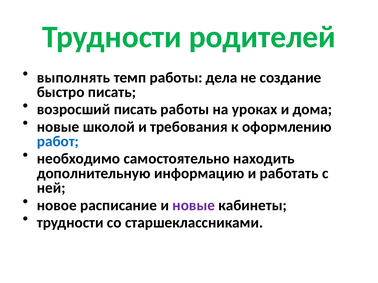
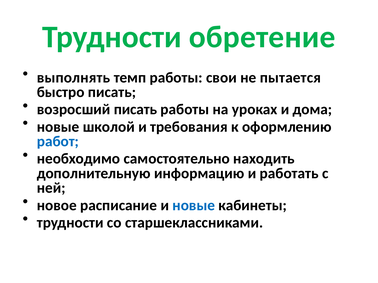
родителей: родителей -> обретение (262, 37)
дела: дела -> свои (221, 78)
создание: создание -> пытается (290, 78)
новые colour: purple -> blue (194, 206)
